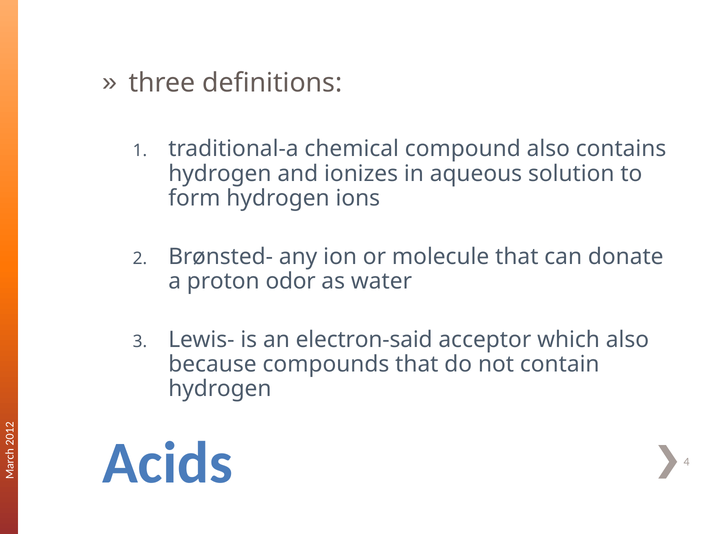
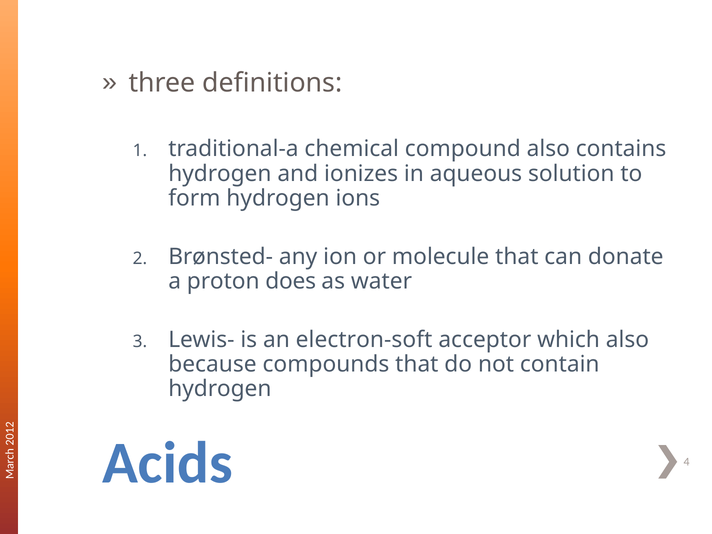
odor: odor -> does (291, 281)
electron-said: electron-said -> electron-soft (364, 340)
